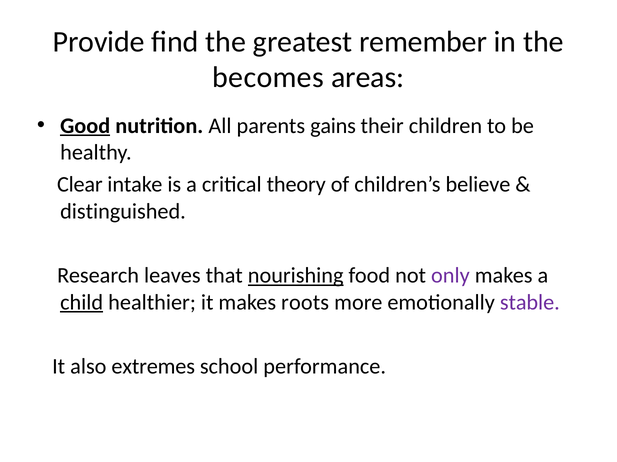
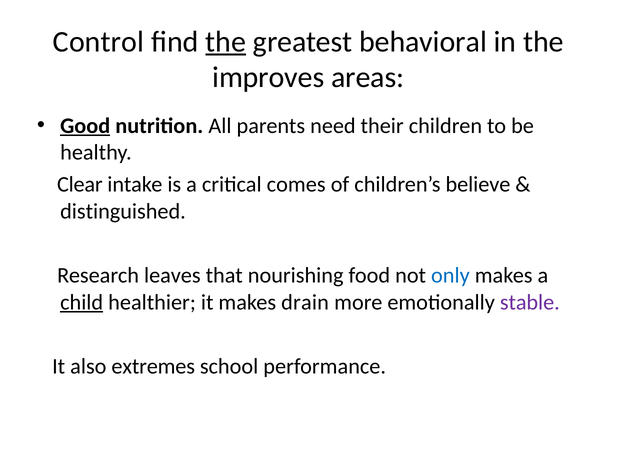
Provide: Provide -> Control (99, 42)
the underline: none -> present (226, 42)
remember: remember -> behavioral (423, 42)
becomes: becomes -> improves (268, 78)
gains: gains -> need (333, 126)
theory: theory -> comes (296, 185)
nourishing underline: present -> none (296, 276)
only colour: purple -> blue (450, 276)
roots: roots -> drain (305, 303)
